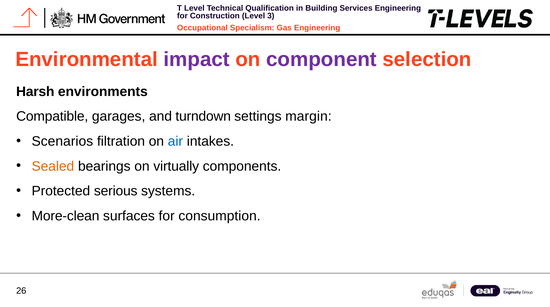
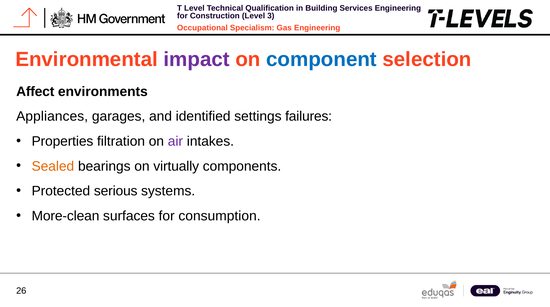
component colour: purple -> blue (322, 60)
Harsh: Harsh -> Affect (35, 92)
Compatible: Compatible -> Appliances (52, 117)
turndown: turndown -> identified (203, 117)
margin: margin -> failures (309, 117)
Scenarios: Scenarios -> Properties (62, 142)
air colour: blue -> purple (175, 142)
